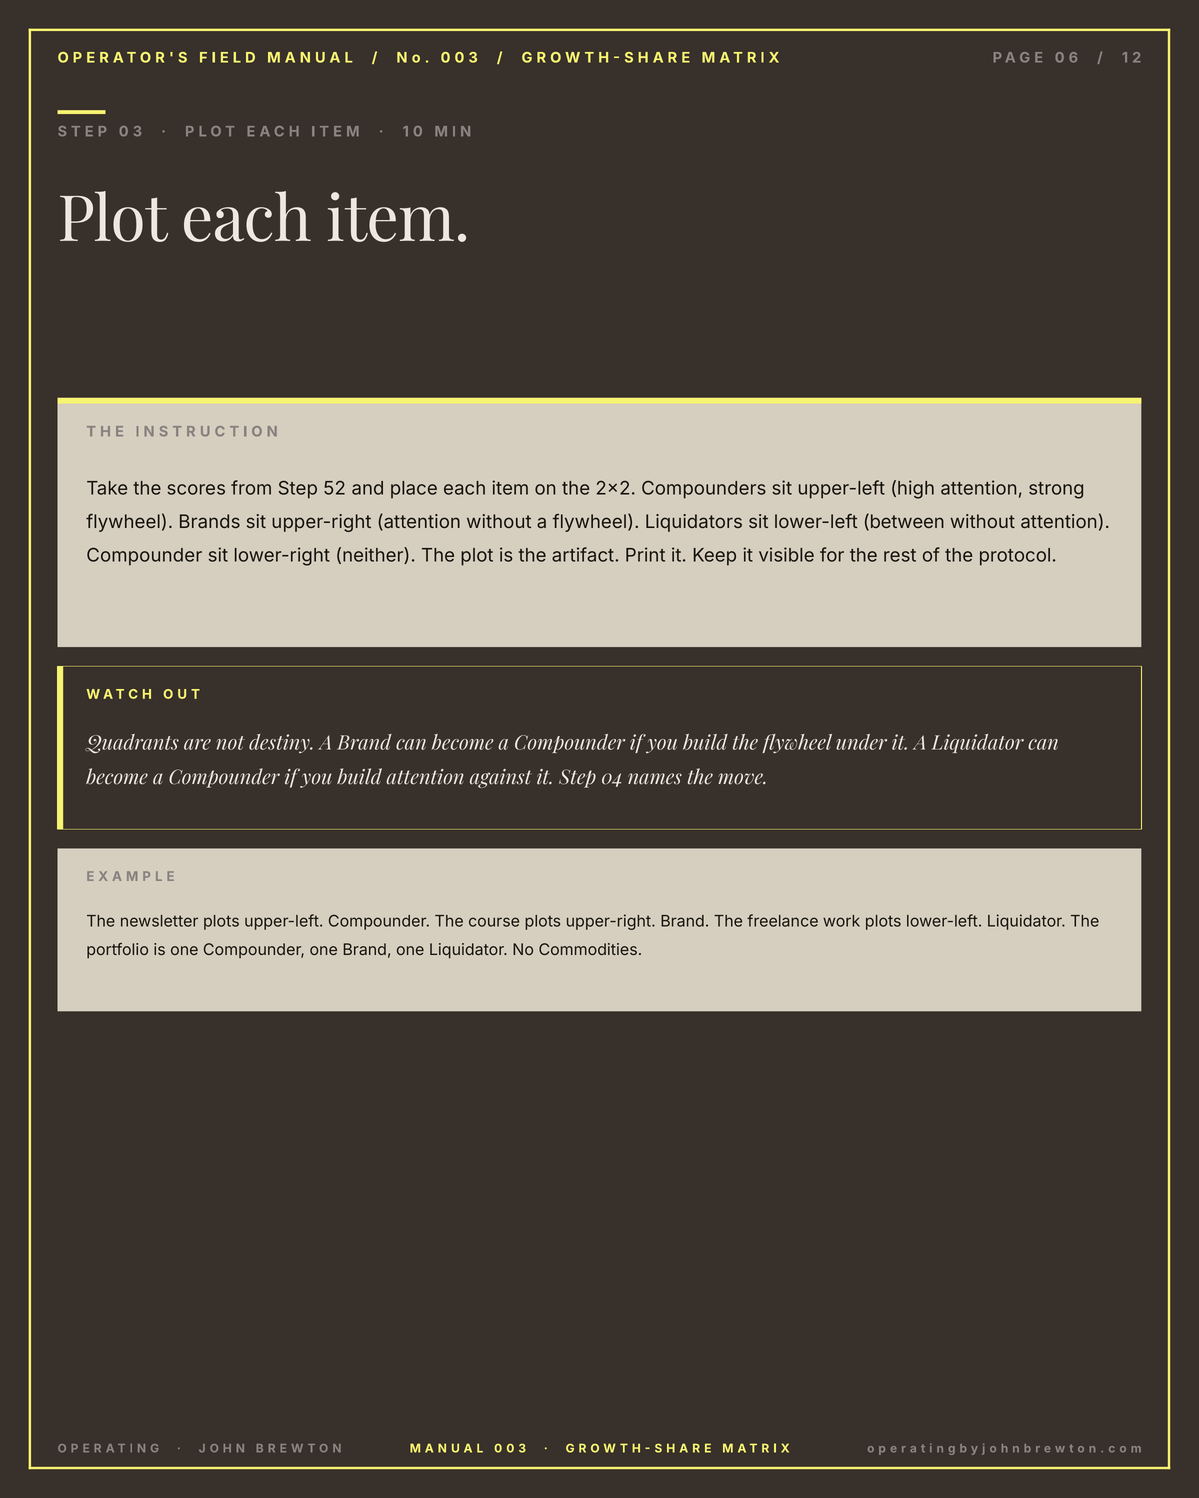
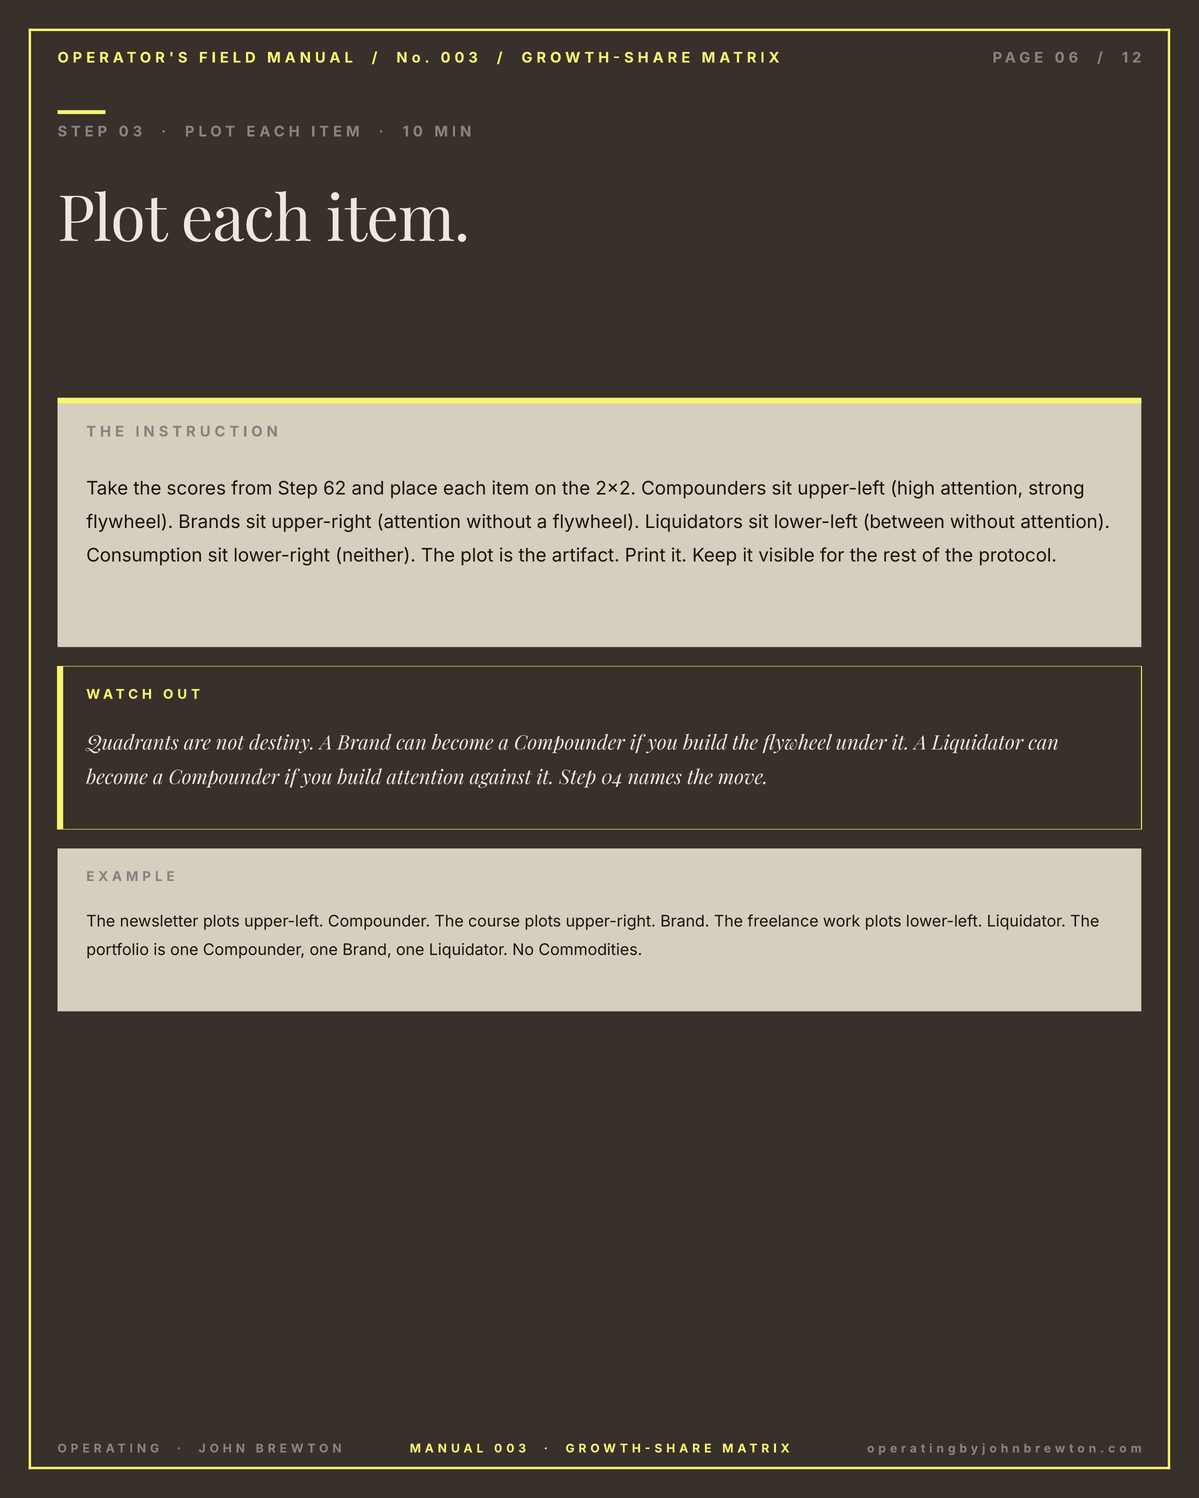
52: 52 -> 62 (335, 489)
Compounder: Compounder -> Consumption (144, 556)
